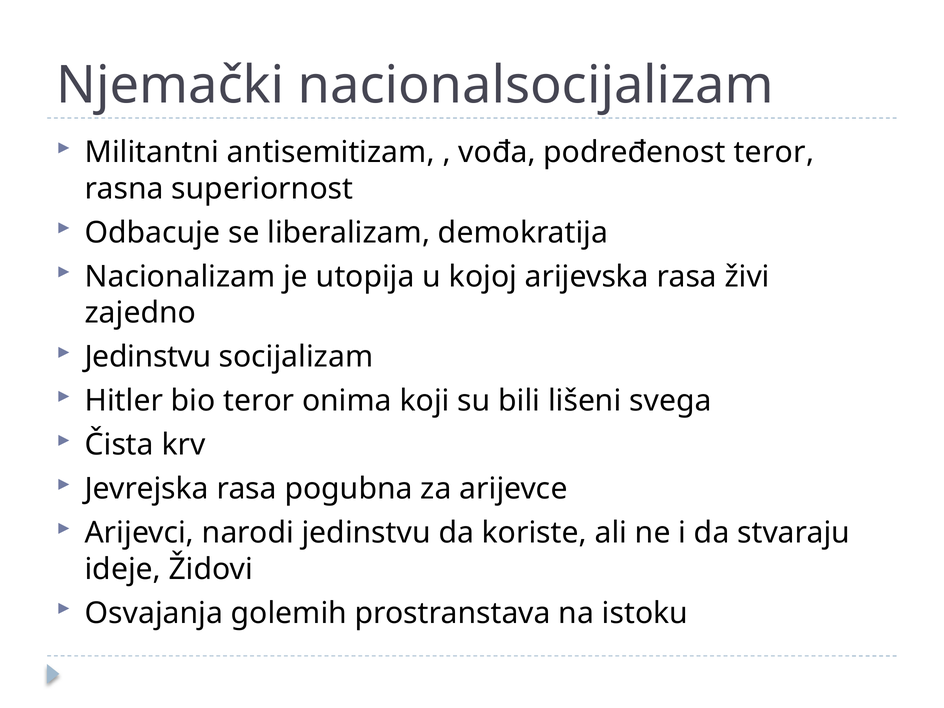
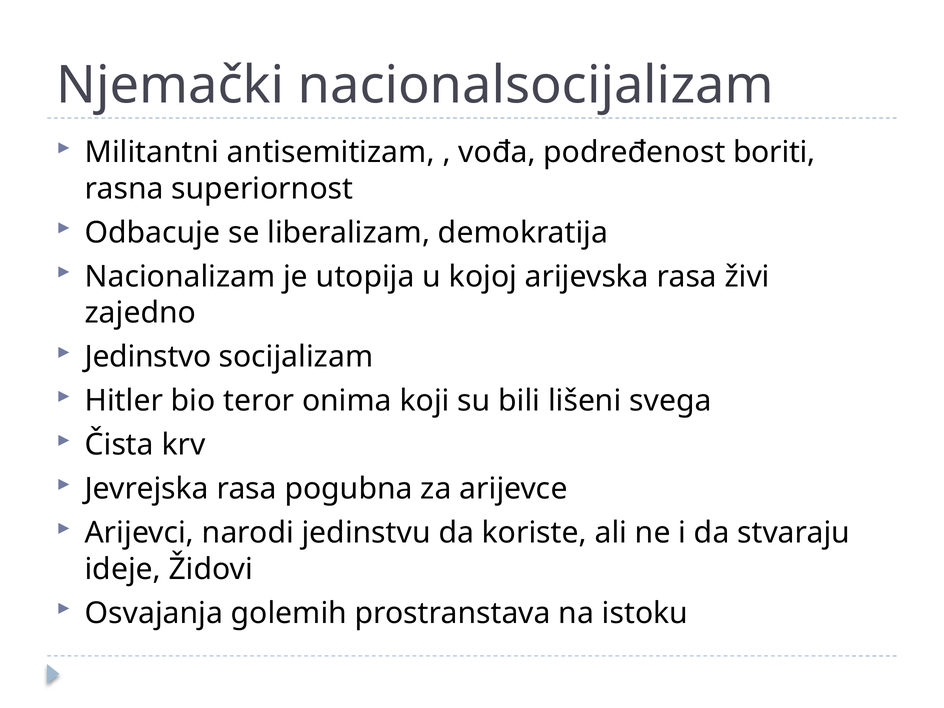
podređenost teror: teror -> boriti (774, 152)
Jedinstvu: Jedinstvu -> Jedinstvo (148, 357)
